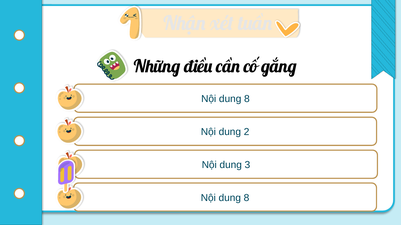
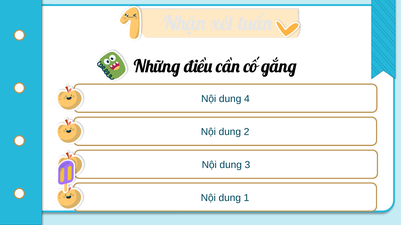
8: 8 -> 4 (247, 99)
8: 8 -> 1 (246, 198)
